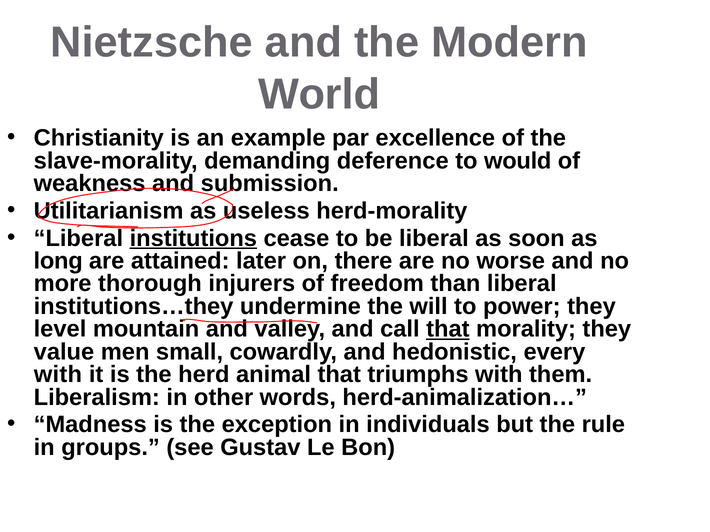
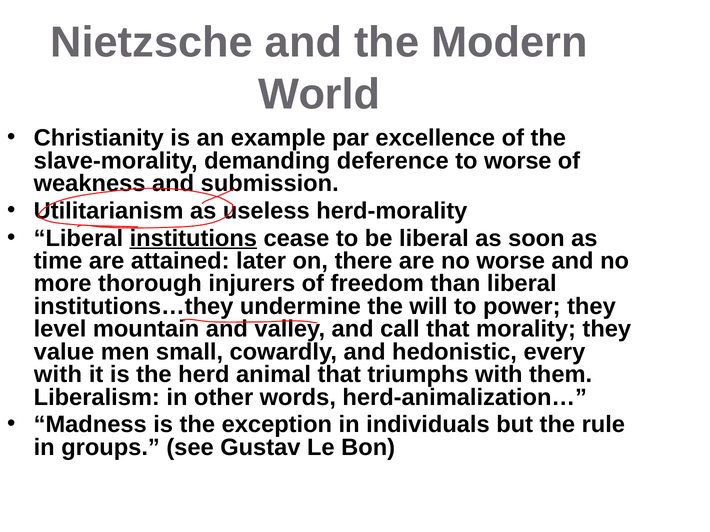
to would: would -> worse (518, 161)
long: long -> time (58, 261)
that underline: present -> none (448, 329)
